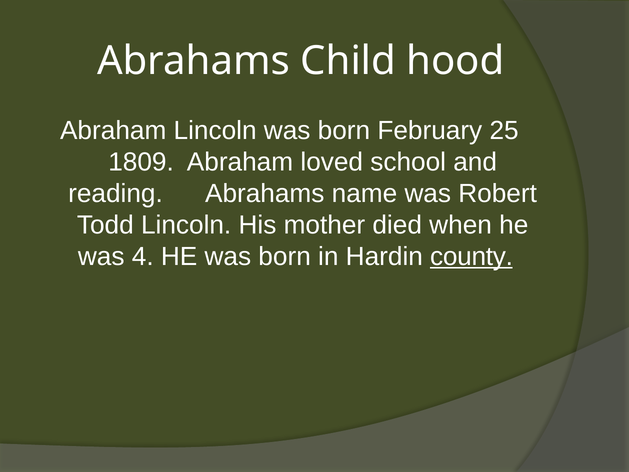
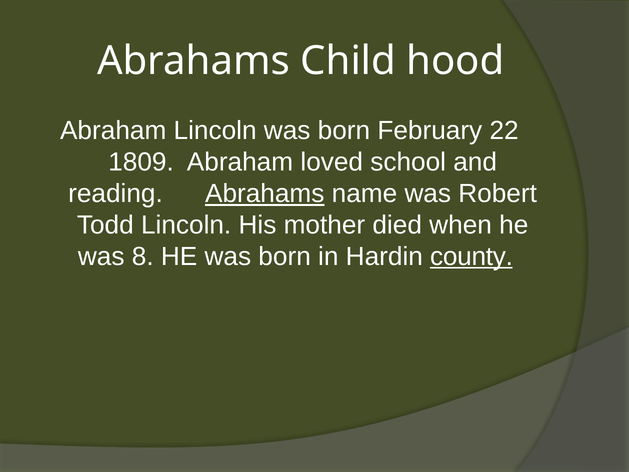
25: 25 -> 22 (504, 131)
Abrahams underline: none -> present (265, 194)
4: 4 -> 8 (143, 257)
